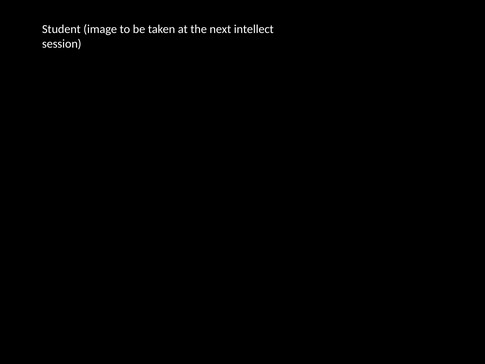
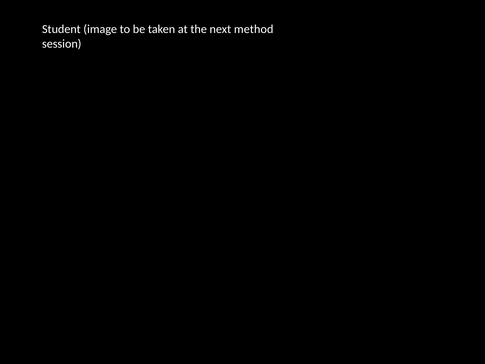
intellect: intellect -> method (254, 29)
